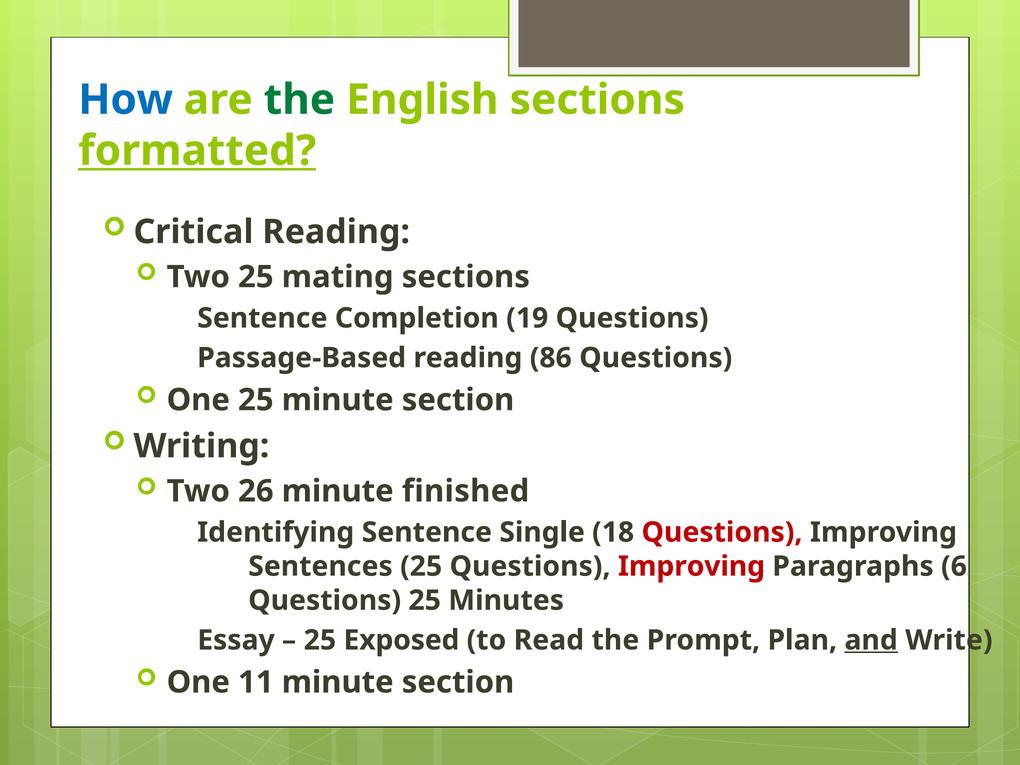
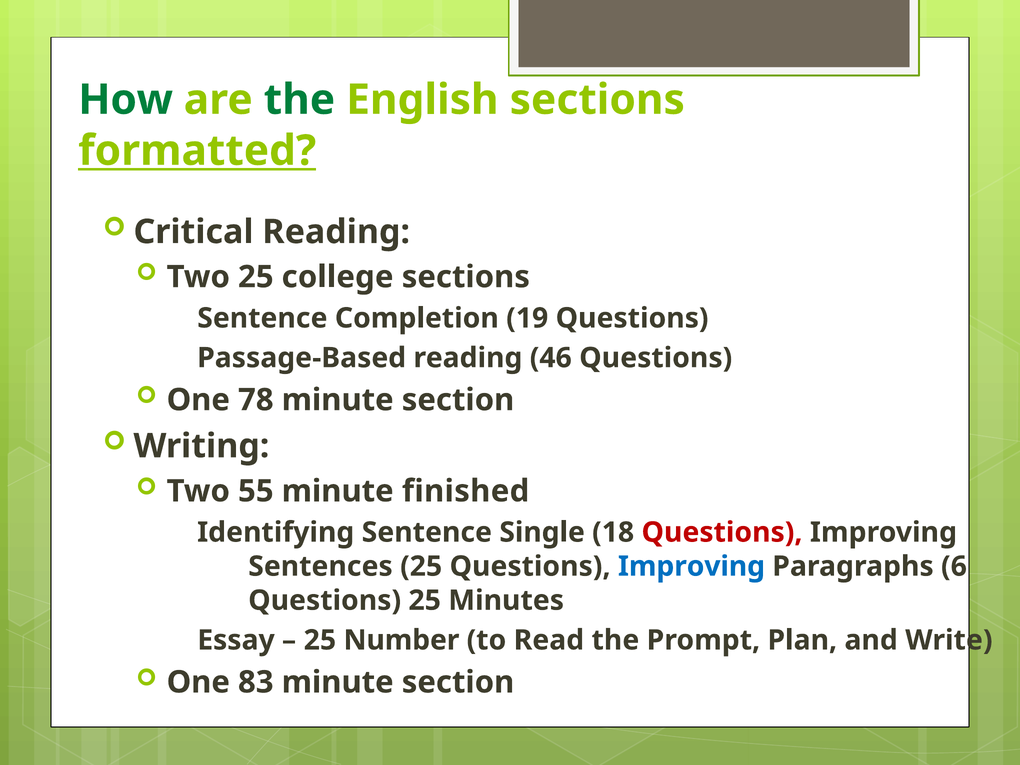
How colour: blue -> green (126, 100)
mating: mating -> college (338, 277)
86: 86 -> 46 (551, 358)
One 25: 25 -> 78 (256, 400)
26: 26 -> 55 (256, 491)
Improving colour: red -> blue (691, 566)
Exposed: Exposed -> Number (401, 640)
and underline: present -> none (871, 640)
11: 11 -> 83 (256, 682)
